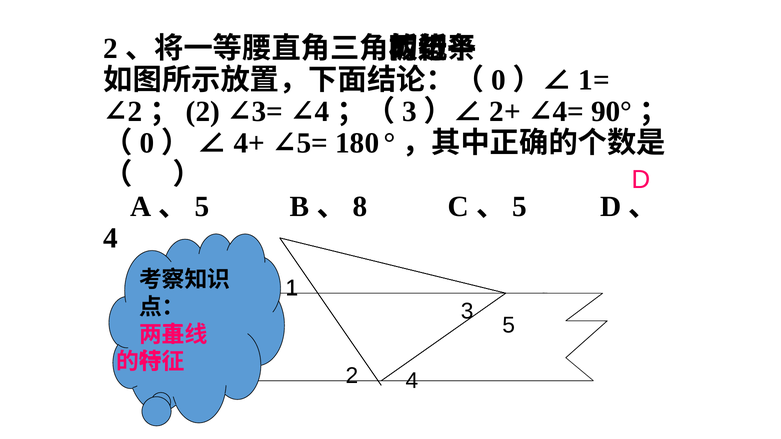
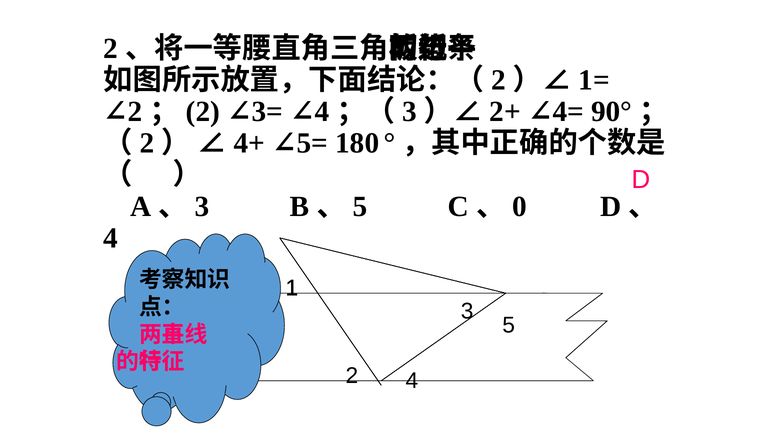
0: 0 -> 2 (499, 80)
0: 0 -> 2 (147, 143)
5: 5 -> 3 (202, 207)
8: 8 -> 5 (360, 207)
5: 5 -> 0 (520, 207)
